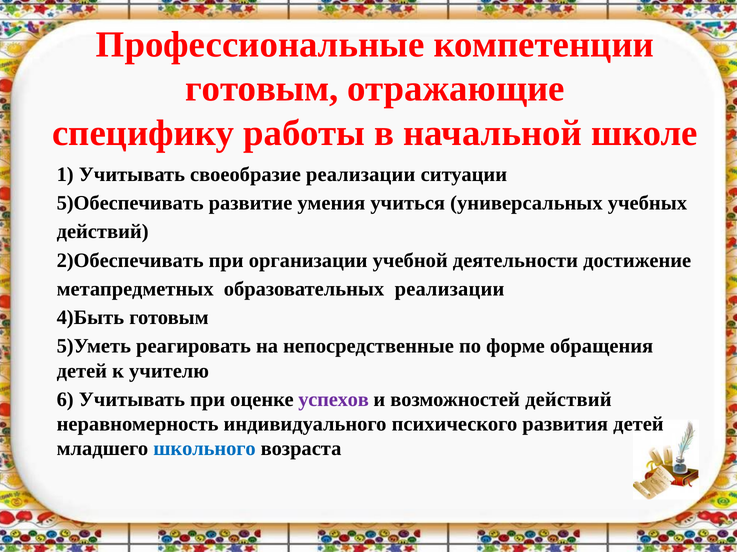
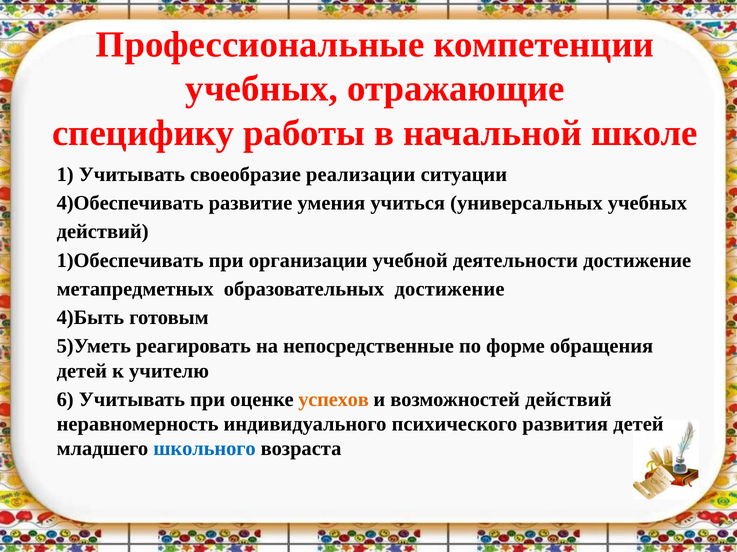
готовым: готовым -> учебных (262, 89)
5)Обеспечивать: 5)Обеспечивать -> 4)Обеспечивать (130, 203)
2)Обеспечивать: 2)Обеспечивать -> 1)Обеспечивать (130, 261)
образовательных реализации: реализации -> достижение (450, 289)
успехов colour: purple -> orange (334, 400)
